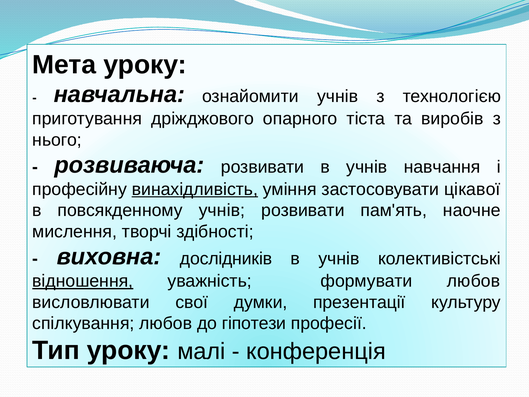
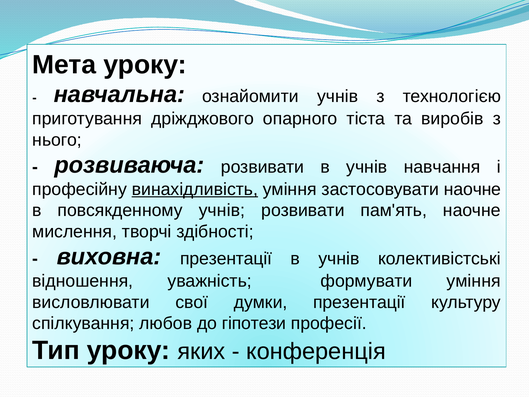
застосовувати цікавої: цікавої -> наочне (472, 189)
виховна дослідників: дослідників -> презентації (226, 259)
відношення underline: present -> none (83, 281)
формувати любов: любов -> уміння (474, 281)
малі: малі -> яких (201, 351)
